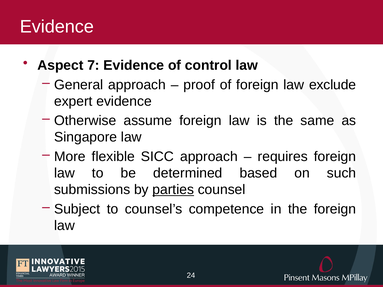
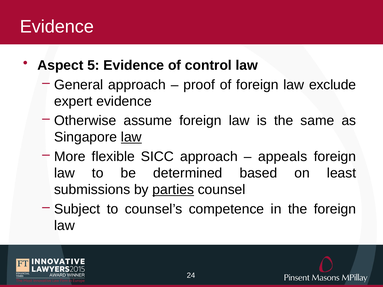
7: 7 -> 5 (93, 65)
law underline: none -> present (131, 137)
requires: requires -> appeals (283, 157)
such: such -> least (342, 173)
